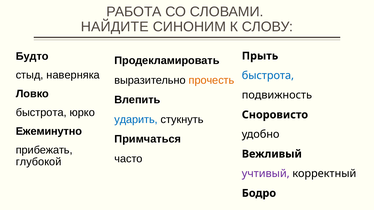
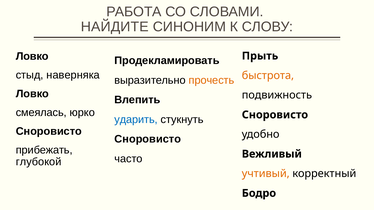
Будто: Будто -> Ловко (32, 56)
быстрота colour: blue -> orange (268, 76)
быстрота: быстрота -> смеялась (41, 113)
Ежеминутно: Ежеминутно -> Сноровисто (49, 132)
Примчаться: Примчаться -> Сноровисто (148, 139)
учтивый colour: purple -> orange (266, 174)
